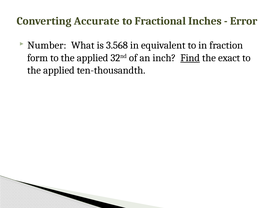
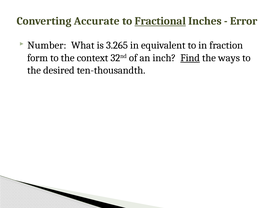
Fractional underline: none -> present (160, 21)
3.568: 3.568 -> 3.265 (117, 45)
form to the applied: applied -> context (93, 58)
exact: exact -> ways (229, 58)
applied: applied -> desired (59, 70)
